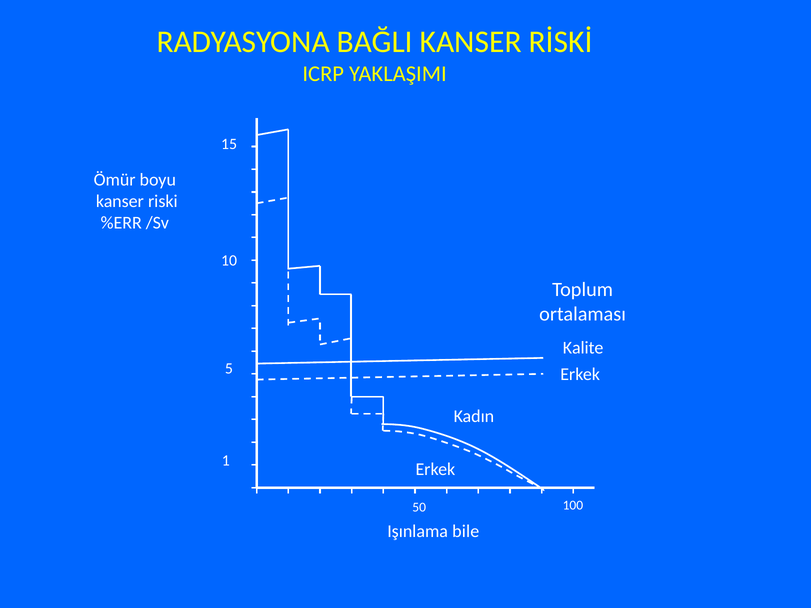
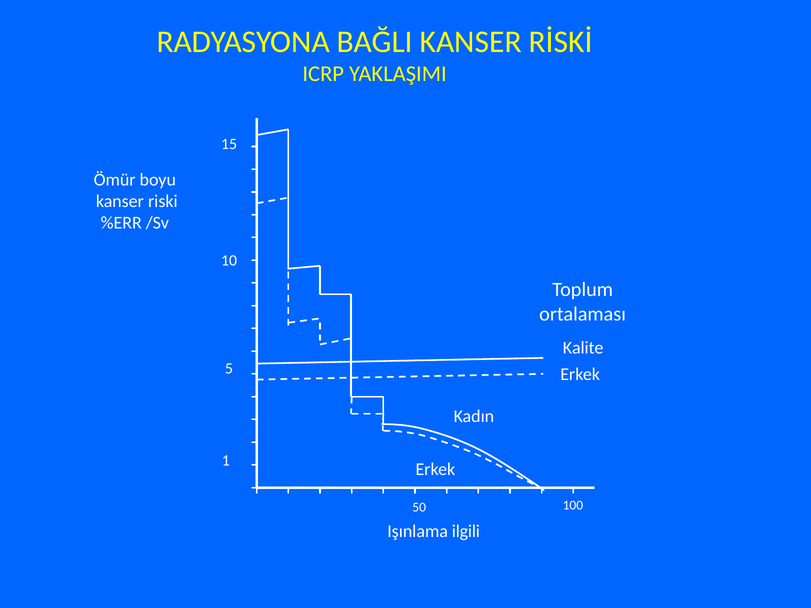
bile: bile -> ilgili (466, 532)
